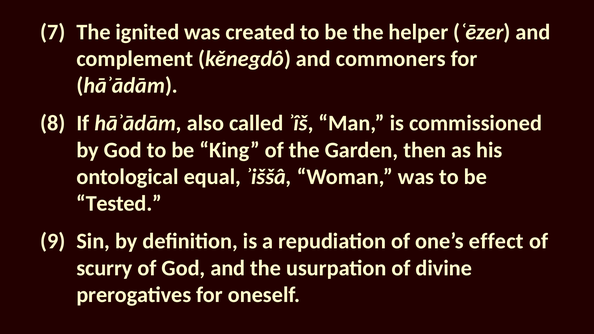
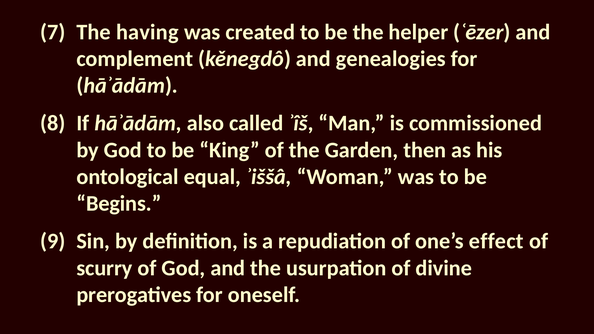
ignited: ignited -> having (147, 32)
commoners: commoners -> genealogies (391, 59)
Tested: Tested -> Begins (119, 204)
